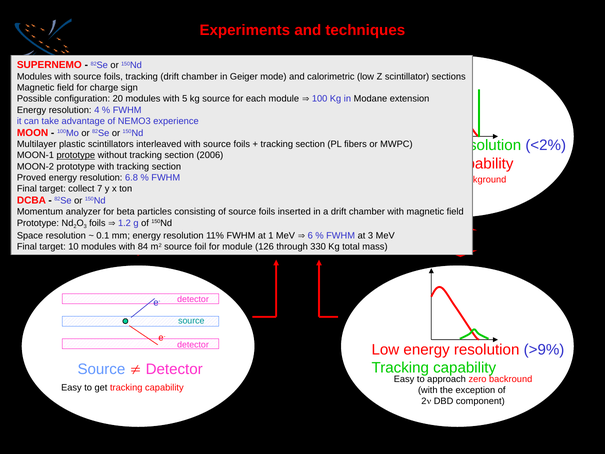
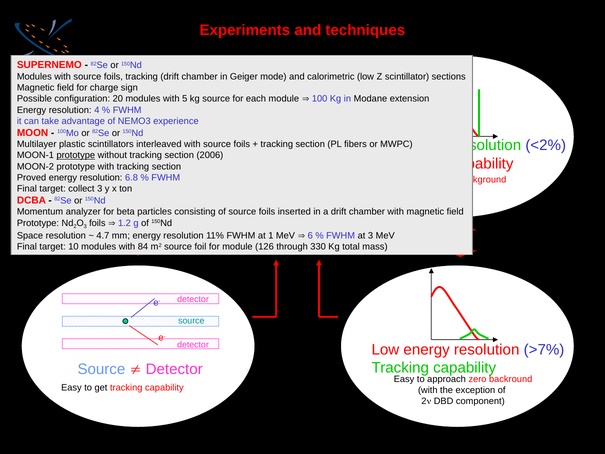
collect 7: 7 -> 3 (100, 189)
0.1: 0.1 -> 4.7 (103, 236)
>9%: >9% -> >7% (544, 350)
